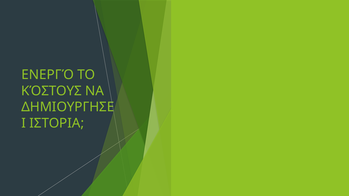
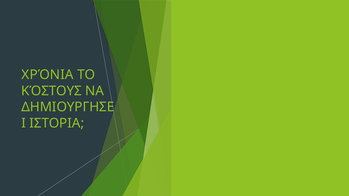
ΕΝΕΡΓΌ: ΕΝΕΡΓΌ -> ΧΡΌΝΙΑ (48, 75)
